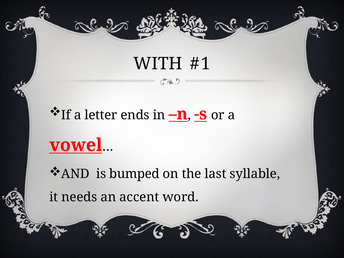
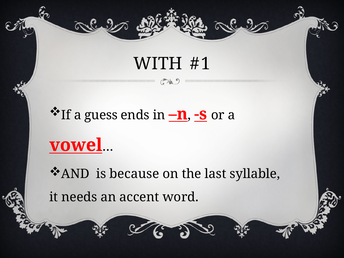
letter: letter -> guess (101, 115)
bumped: bumped -> because (134, 174)
